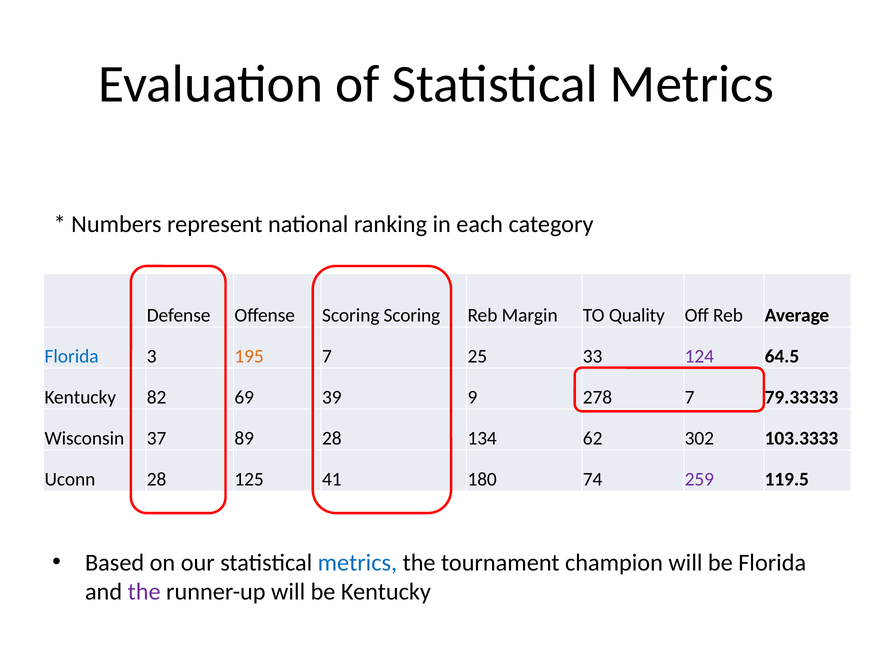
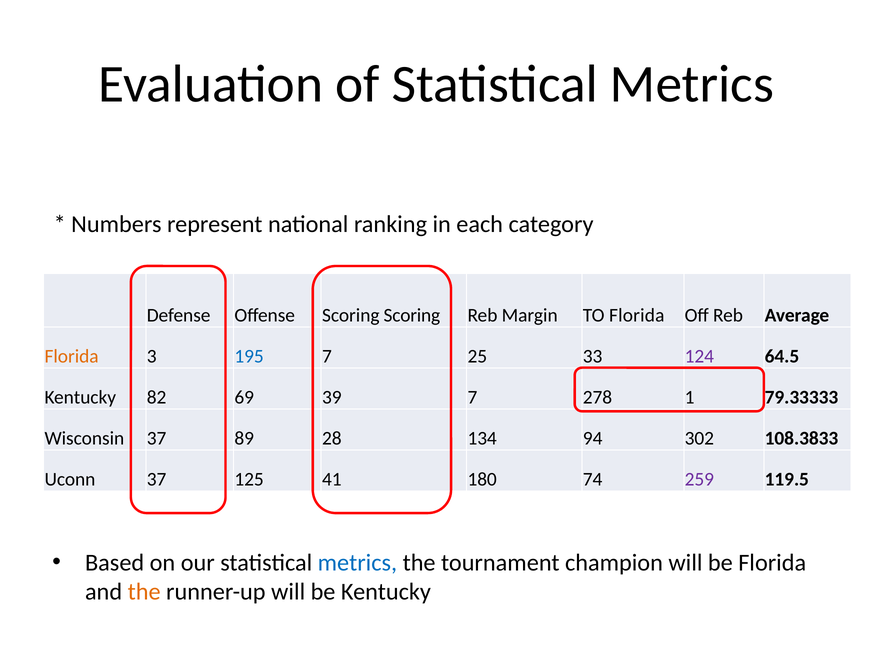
TO Quality: Quality -> Florida (637, 316)
Florida colour: blue -> orange (72, 357)
195 colour: orange -> blue (249, 357)
39 9: 9 -> 7 (472, 398)
278 7: 7 -> 1 (690, 398)
62: 62 -> 94 (593, 439)
103.3333: 103.3333 -> 108.3833 (801, 439)
Uconn 28: 28 -> 37 (157, 480)
the colour: purple -> orange (144, 592)
